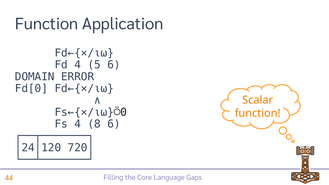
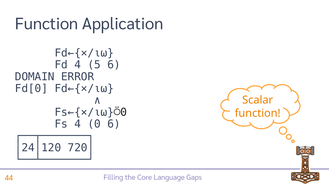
8: 8 -> 0 (94, 124)
